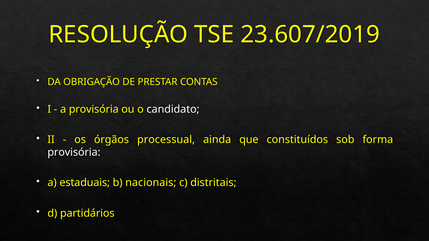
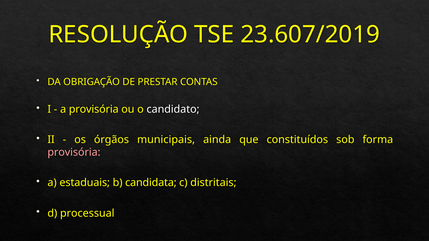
processual: processual -> municipais (166, 140)
provisória colour: white -> pink (74, 153)
nacionais: nacionais -> candidata (151, 183)
partidários: partidários -> processual (87, 213)
